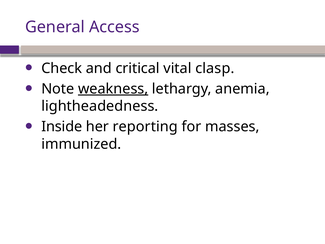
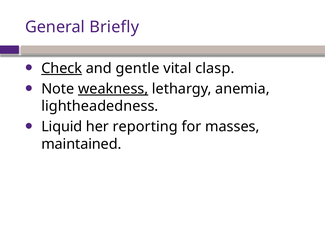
Access: Access -> Briefly (114, 27)
Check underline: none -> present (62, 68)
critical: critical -> gentle (138, 68)
Inside: Inside -> Liquid (62, 127)
immunized: immunized -> maintained (81, 144)
